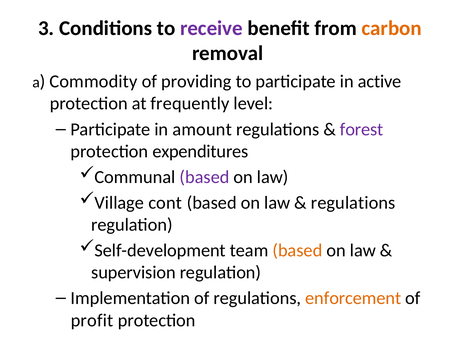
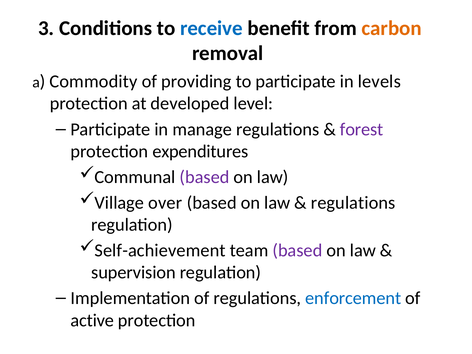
receive colour: purple -> blue (211, 28)
active: active -> levels (379, 82)
frequently: frequently -> developed (190, 104)
amount: amount -> manage (202, 129)
cont: cont -> over (165, 203)
Self-development: Self-development -> Self-achievement (160, 251)
based colour: orange -> purple (297, 251)
enforcement colour: orange -> blue (353, 298)
profit: profit -> active (92, 320)
